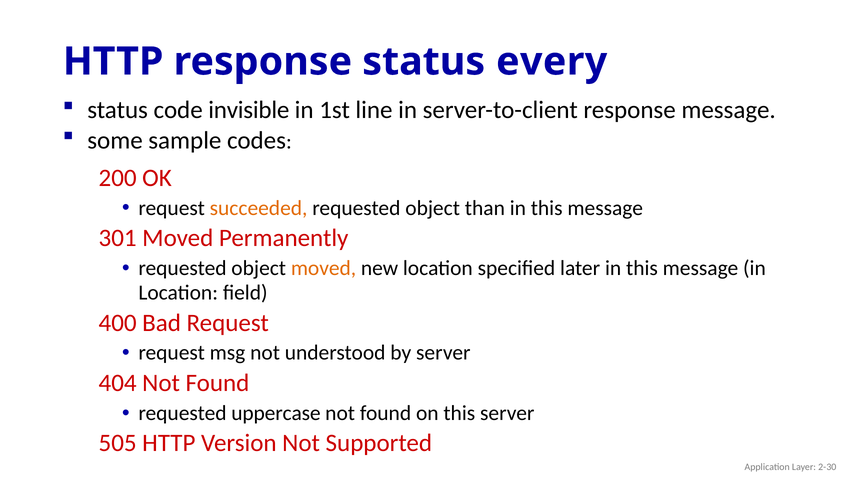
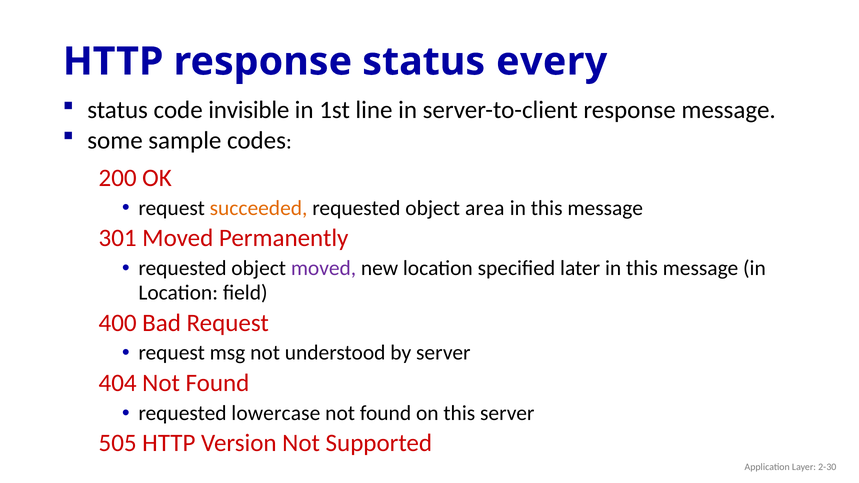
than: than -> area (485, 208)
moved colour: orange -> purple (324, 268)
uppercase: uppercase -> lowercase (276, 413)
